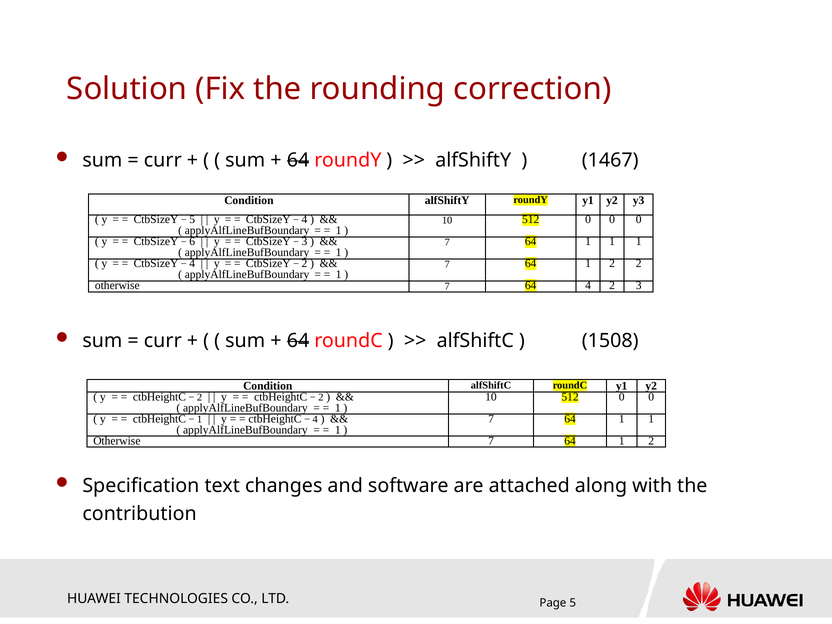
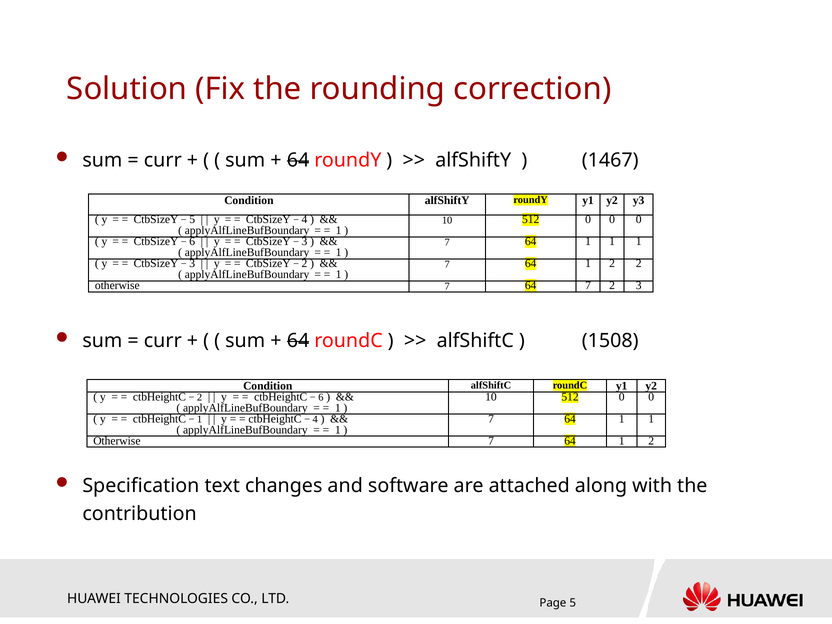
4: 4 -> 3 (192, 264)
64 4: 4 -> 7 (588, 286)
2: 2 -> 6 (321, 397)
